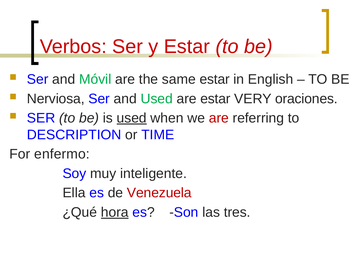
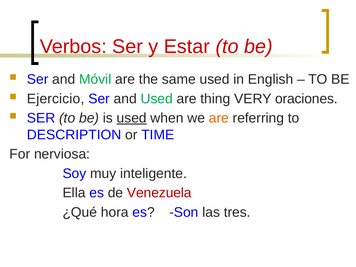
same estar: estar -> used (215, 79)
Nerviosa: Nerviosa -> Ejercicio (56, 99)
are estar: estar -> thing (215, 99)
are colour: red -> orange (219, 118)
enfermo: enfermo -> nerviosa (62, 154)
hora underline: present -> none (115, 212)
